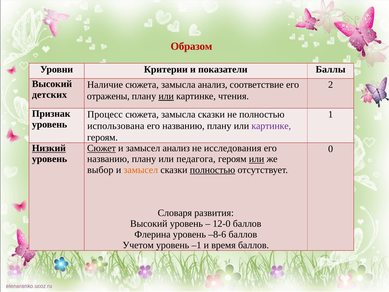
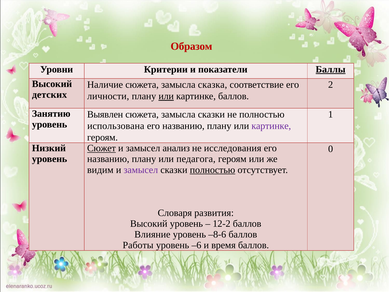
Баллы underline: none -> present (331, 69)
замысла анализ: анализ -> сказка (213, 85)
отражены: отражены -> личности (108, 96)
картинке чтения: чтения -> баллов (234, 96)
Признак: Признак -> Занятию (51, 114)
Процесс: Процесс -> Выявлен (105, 114)
Низкий underline: present -> none (49, 148)
или underline: present -> none (257, 159)
выбор: выбор -> видим (100, 170)
замысел colour: orange -> purple (141, 170)
12-0: 12-0 -> 12-2 (222, 223)
Флерина: Флерина -> Влияние (152, 234)
Учетом: Учетом -> Работы (138, 245)
–1: –1 -> –6 (196, 245)
